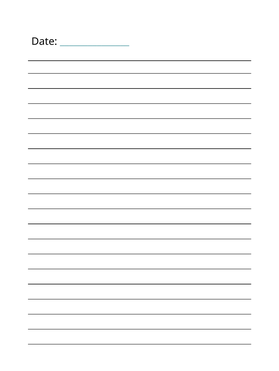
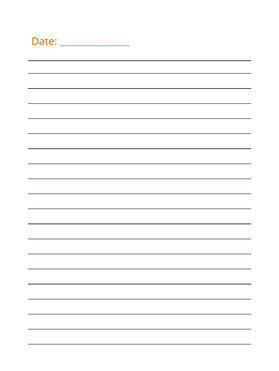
Date colour: black -> orange (44, 42)
